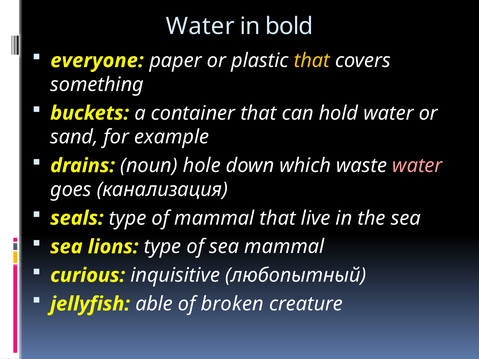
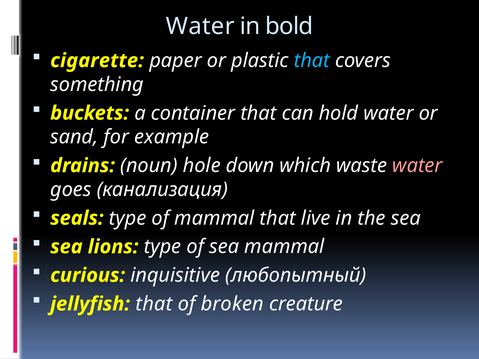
everyone: everyone -> cigarette (97, 61)
that colour: yellow -> light blue (312, 61)
jellyfish able: able -> that (154, 304)
